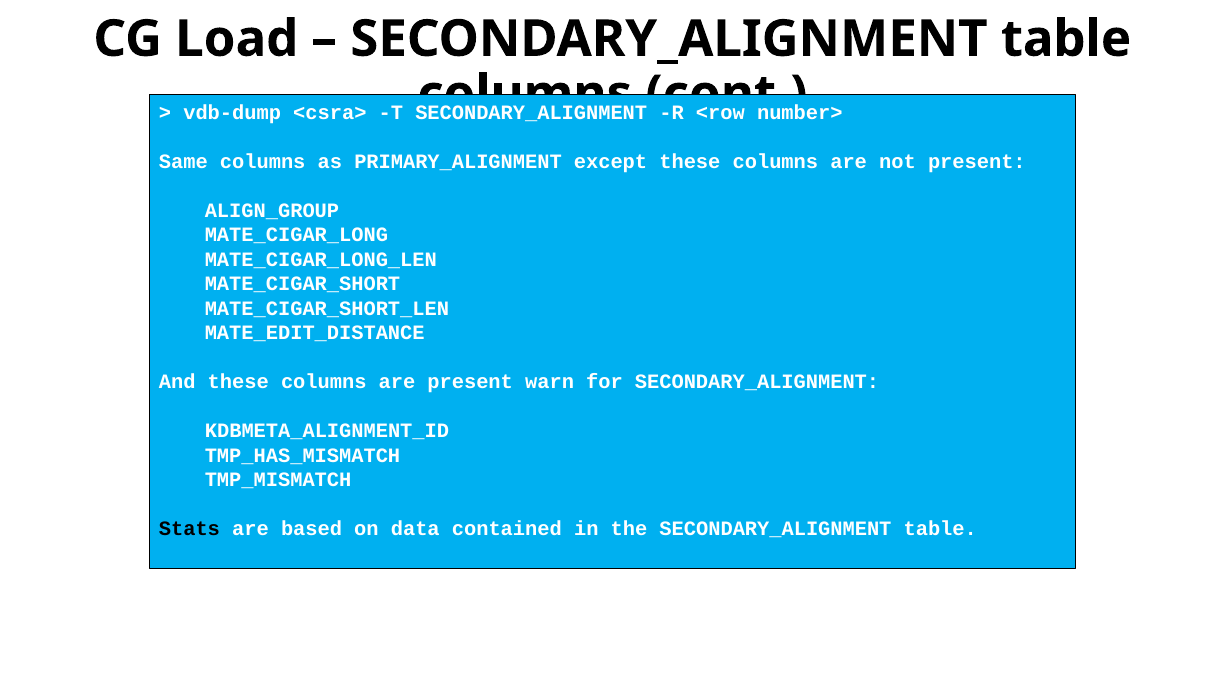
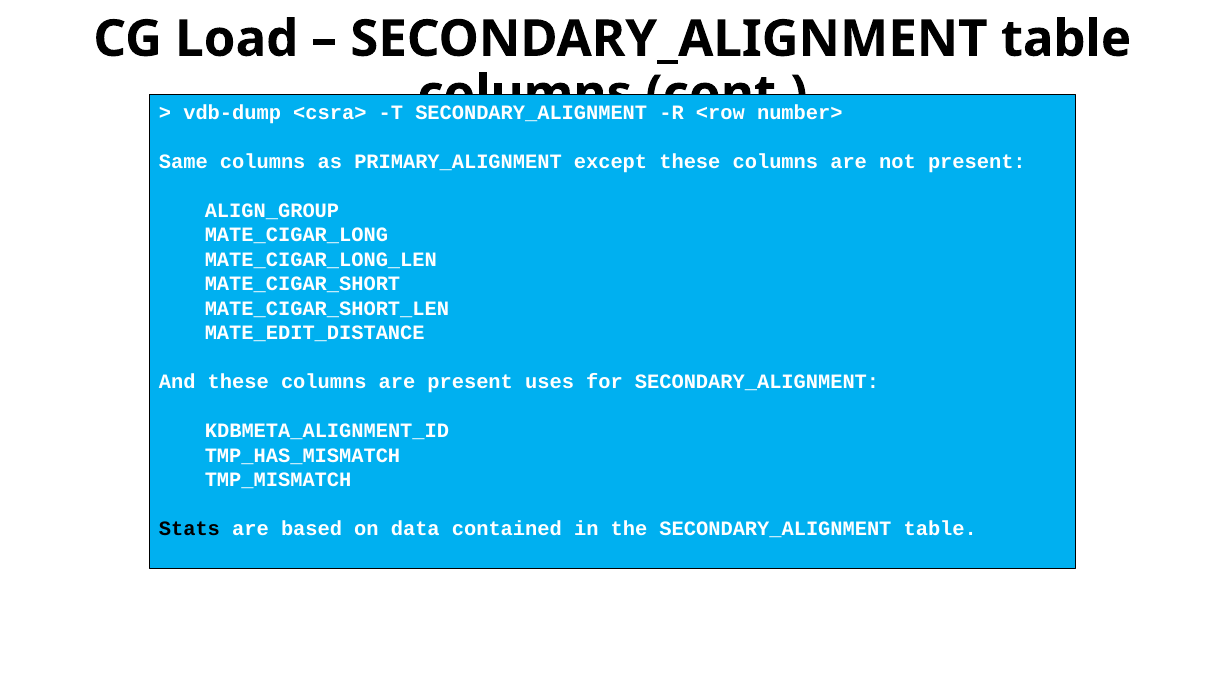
warn: warn -> uses (550, 382)
